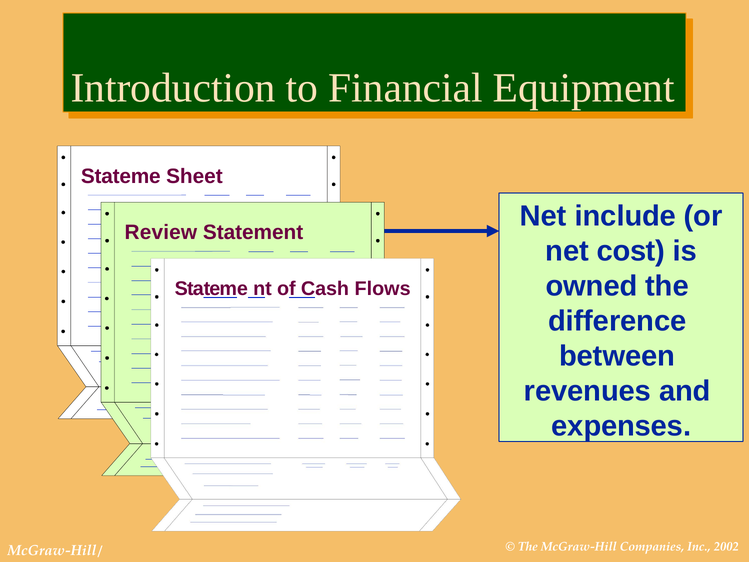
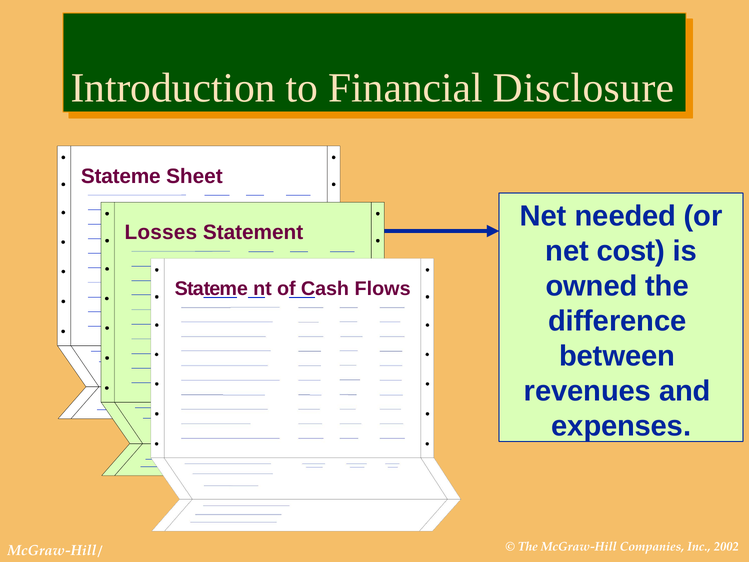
Equipment: Equipment -> Disclosure (584, 88)
include: include -> needed (625, 216)
Review: Review -> Losses (161, 232)
